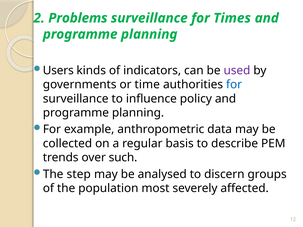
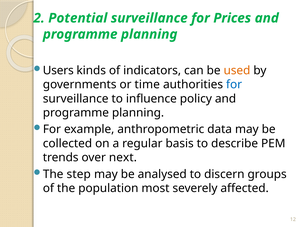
Problems: Problems -> Potential (78, 18)
Times: Times -> Prices (232, 18)
used colour: purple -> orange (237, 71)
such: such -> next (123, 158)
